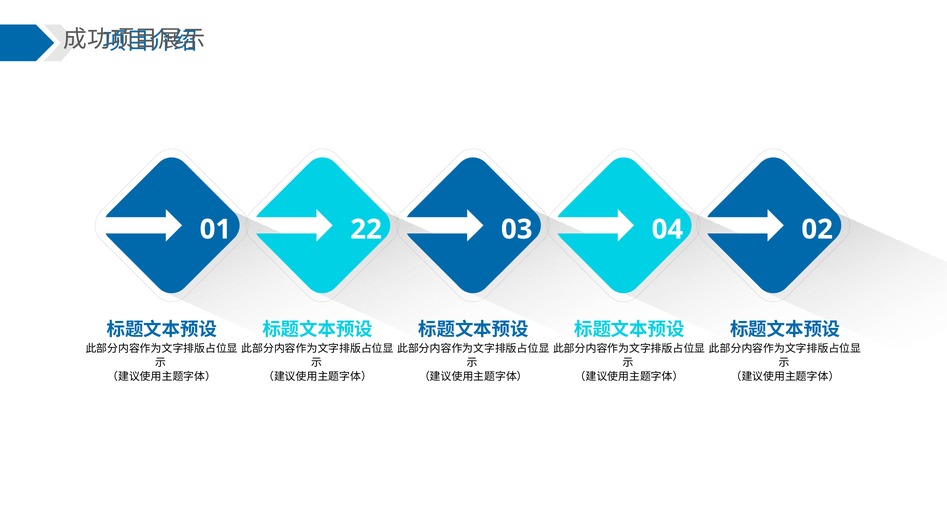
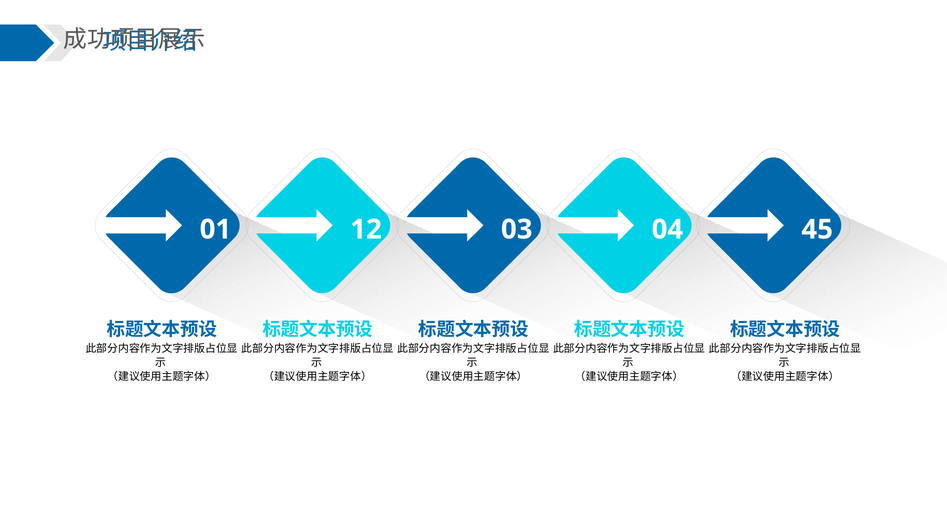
22: 22 -> 12 (366, 230)
02: 02 -> 45 (817, 230)
